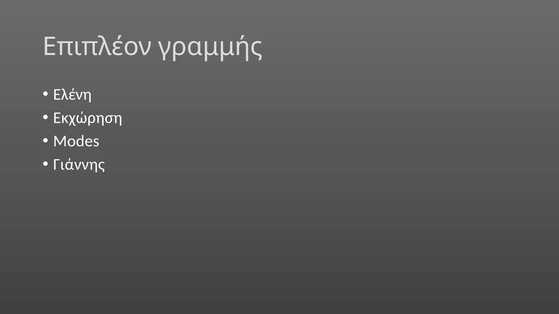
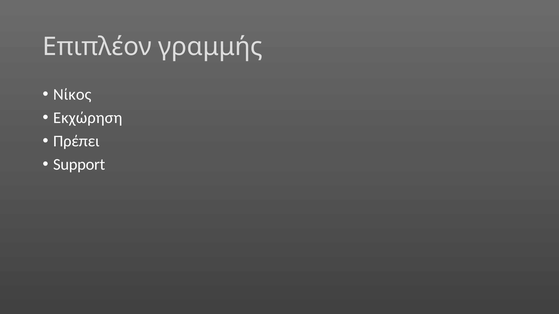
Ελένη: Ελένη -> Νίκος (72, 95)
Modes: Modes -> Πρέπει (76, 141)
Γιάννης: Γιάννης -> Support (79, 165)
